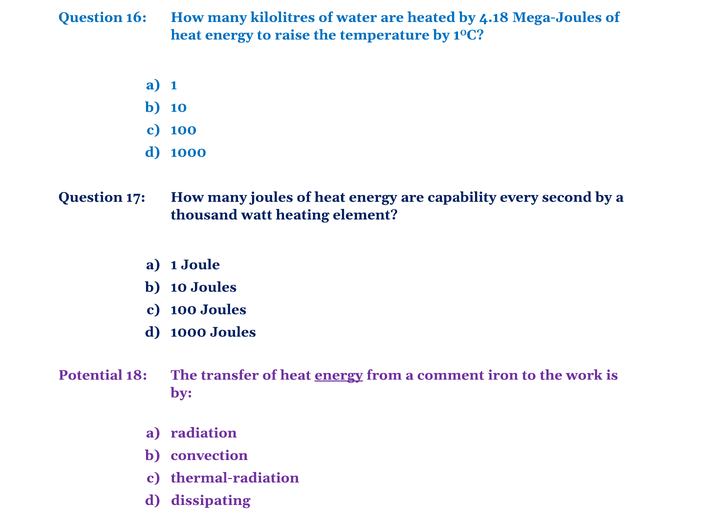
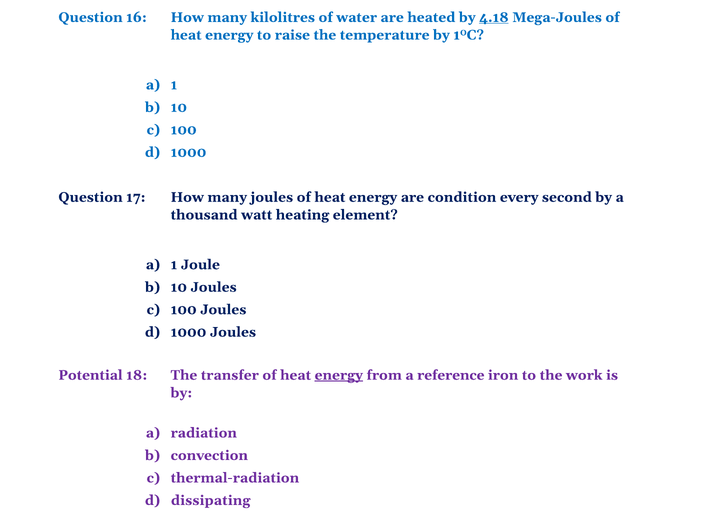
4.18 underline: none -> present (494, 17)
capability: capability -> condition (462, 197)
comment: comment -> reference (451, 375)
